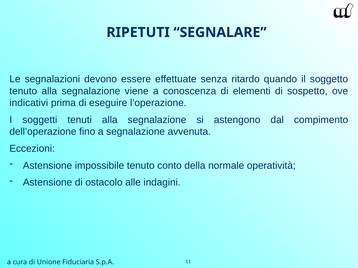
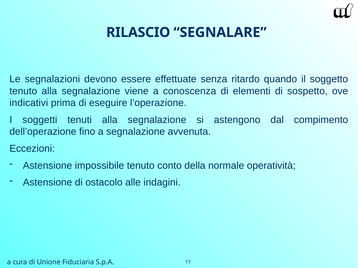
RIPETUTI: RIPETUTI -> RILASCIO (138, 32)
